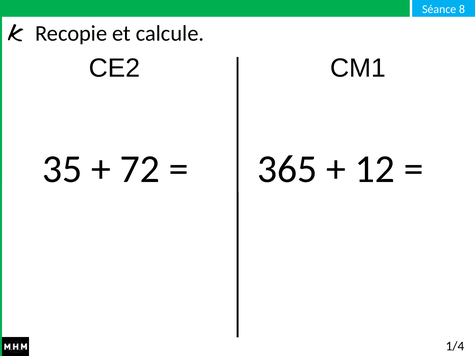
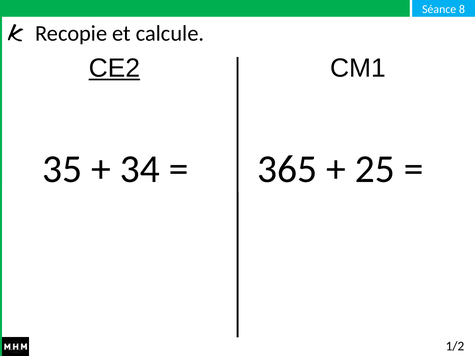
CE2 underline: none -> present (114, 68)
72: 72 -> 34 (140, 169)
12: 12 -> 25 (375, 169)
1/4: 1/4 -> 1/2 (455, 347)
